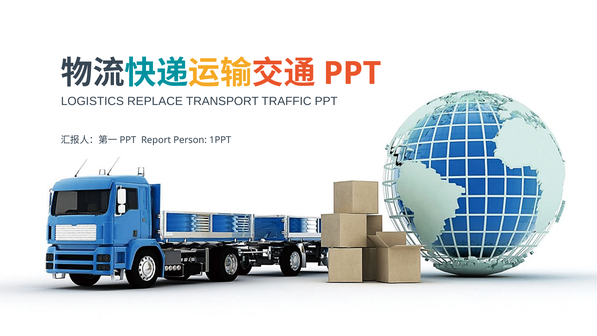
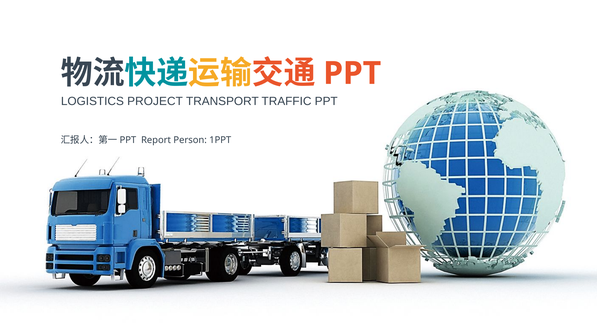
REPLACE: REPLACE -> PROJECT (155, 101)
